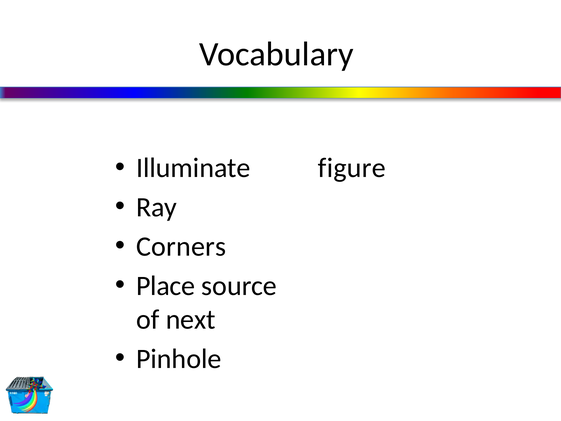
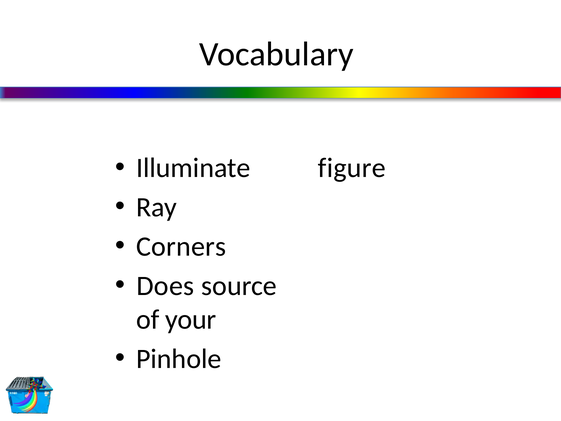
Place: Place -> Does (165, 286)
next: next -> your (191, 319)
